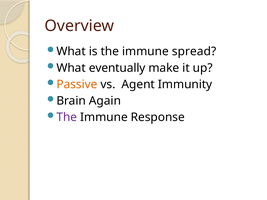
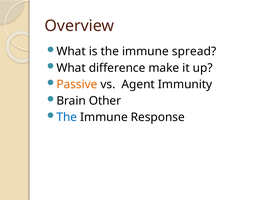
eventually: eventually -> difference (117, 68)
Again: Again -> Other (105, 101)
The colour: purple -> blue (67, 117)
